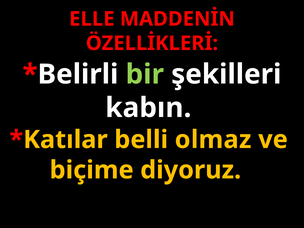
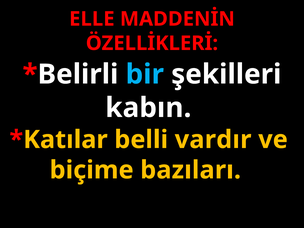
bir colour: light green -> light blue (145, 74)
olmaz: olmaz -> vardır (213, 140)
diyoruz: diyoruz -> bazıları (191, 170)
